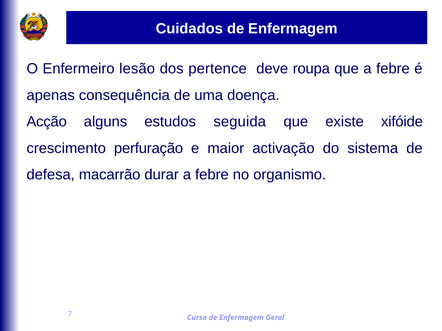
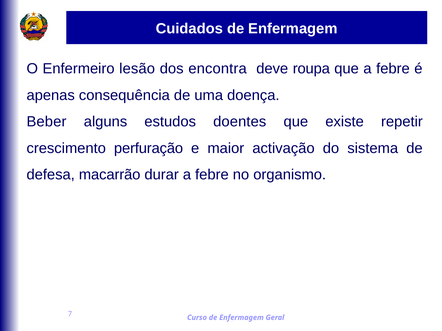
pertence: pertence -> encontra (218, 69)
Acção: Acção -> Beber (46, 122)
seguida: seguida -> doentes (240, 122)
xifóide: xifóide -> repetir (402, 122)
